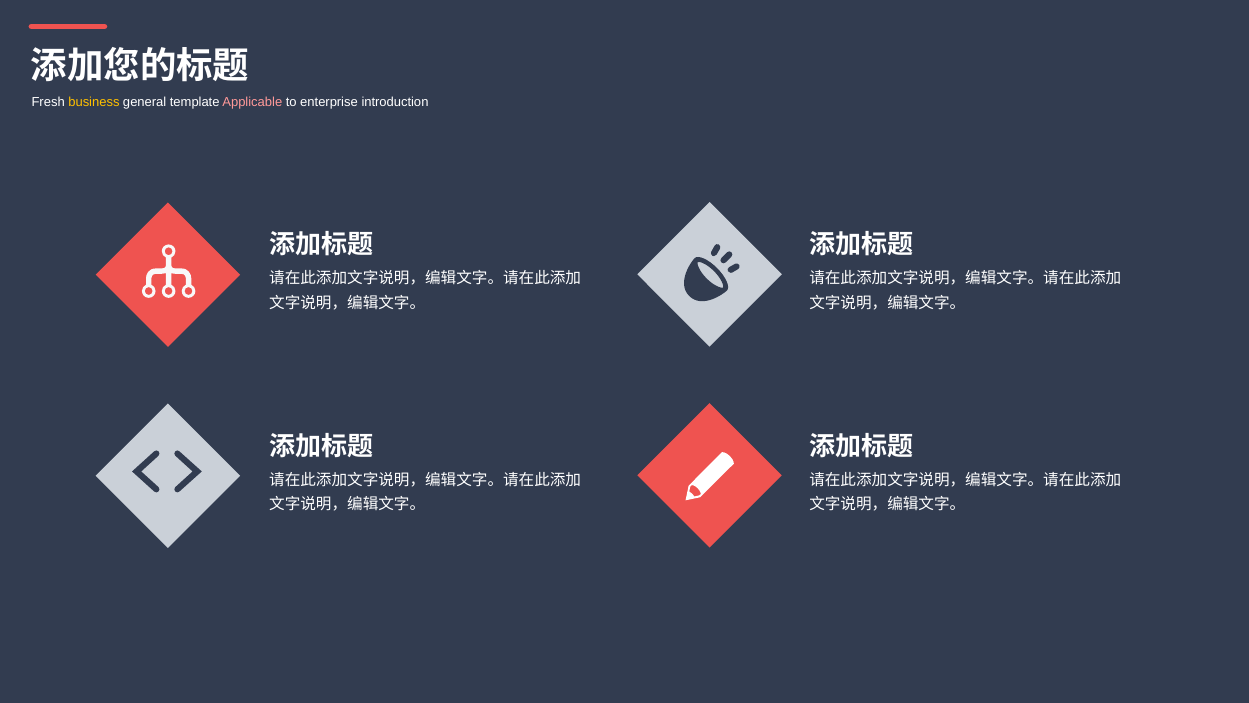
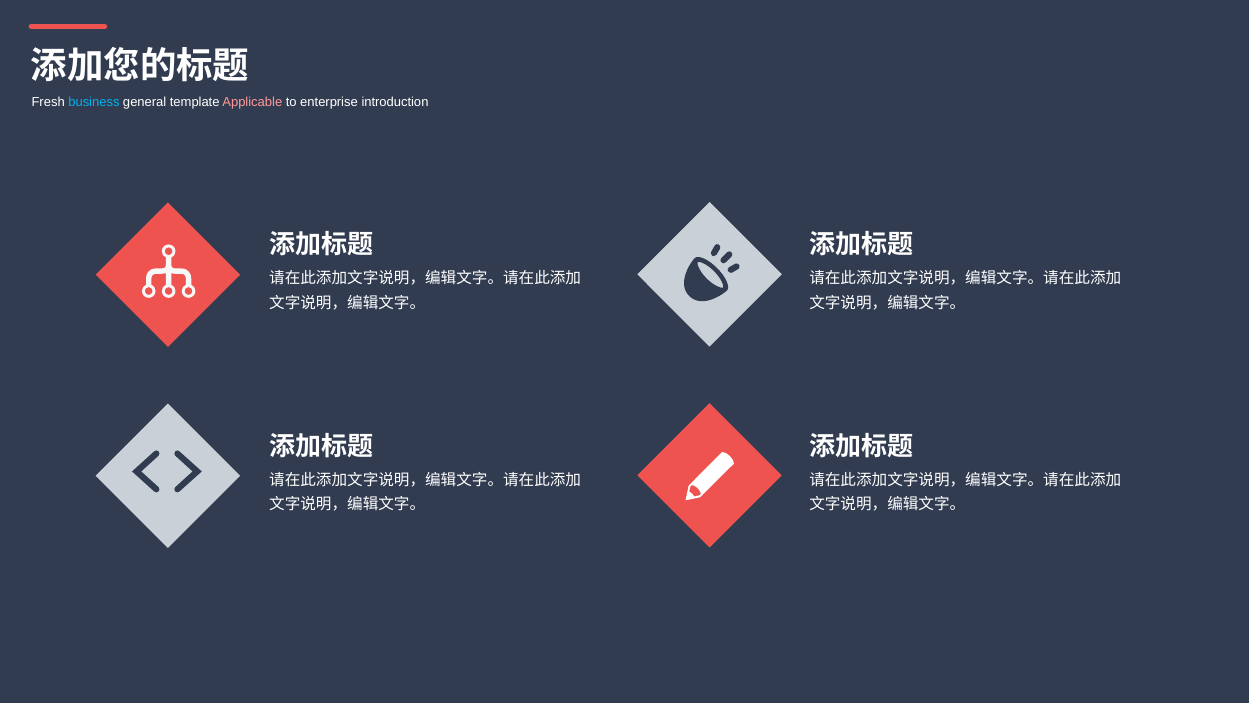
business colour: yellow -> light blue (94, 102)
